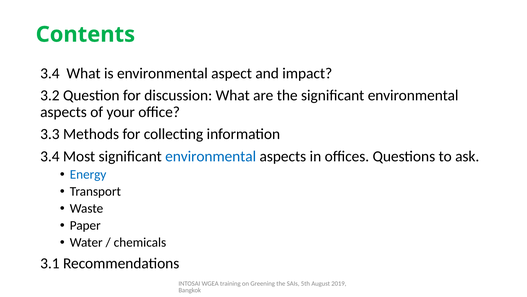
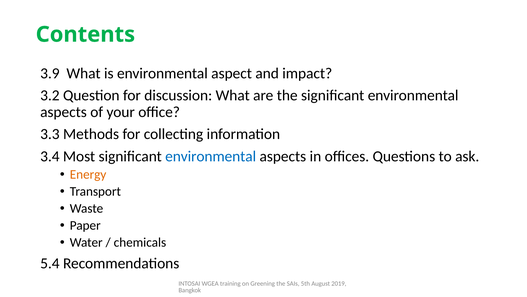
3.4: 3.4 -> 3.9 (50, 73)
Energy colour: blue -> orange (88, 174)
3.1: 3.1 -> 5.4 (50, 263)
